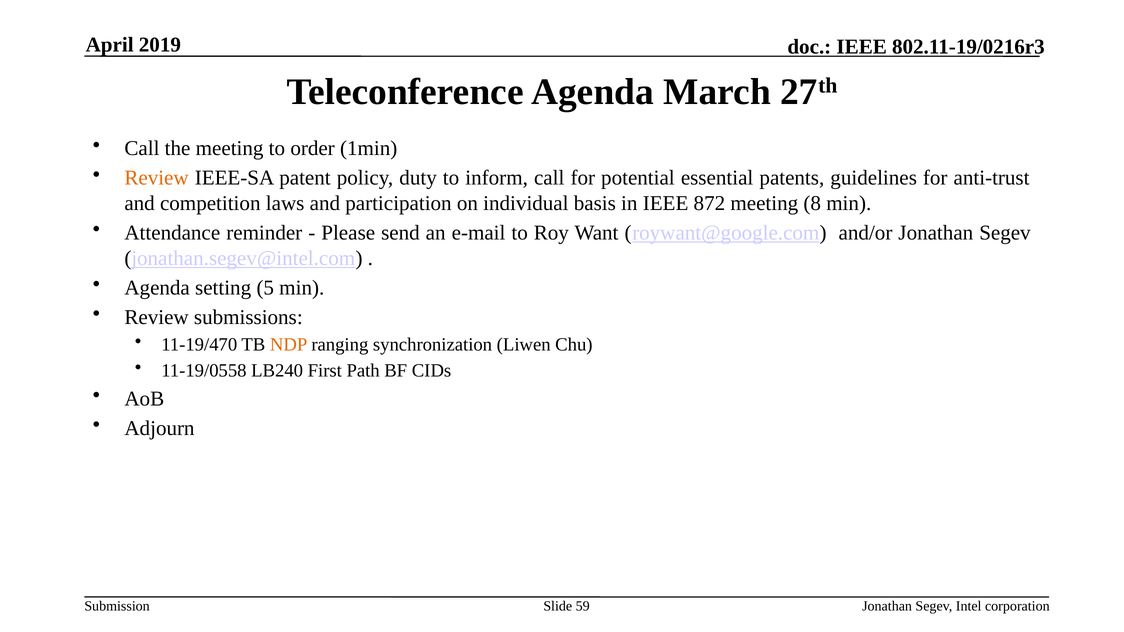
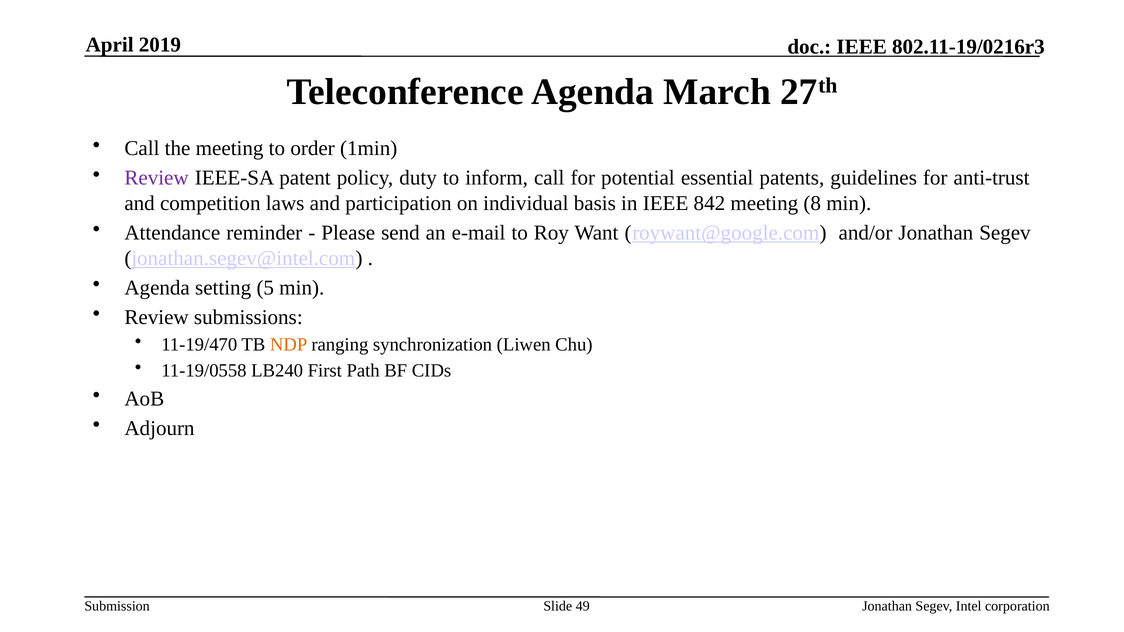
Review colour: orange -> purple (157, 178)
872: 872 -> 842 (709, 203)
59: 59 -> 49 (583, 606)
